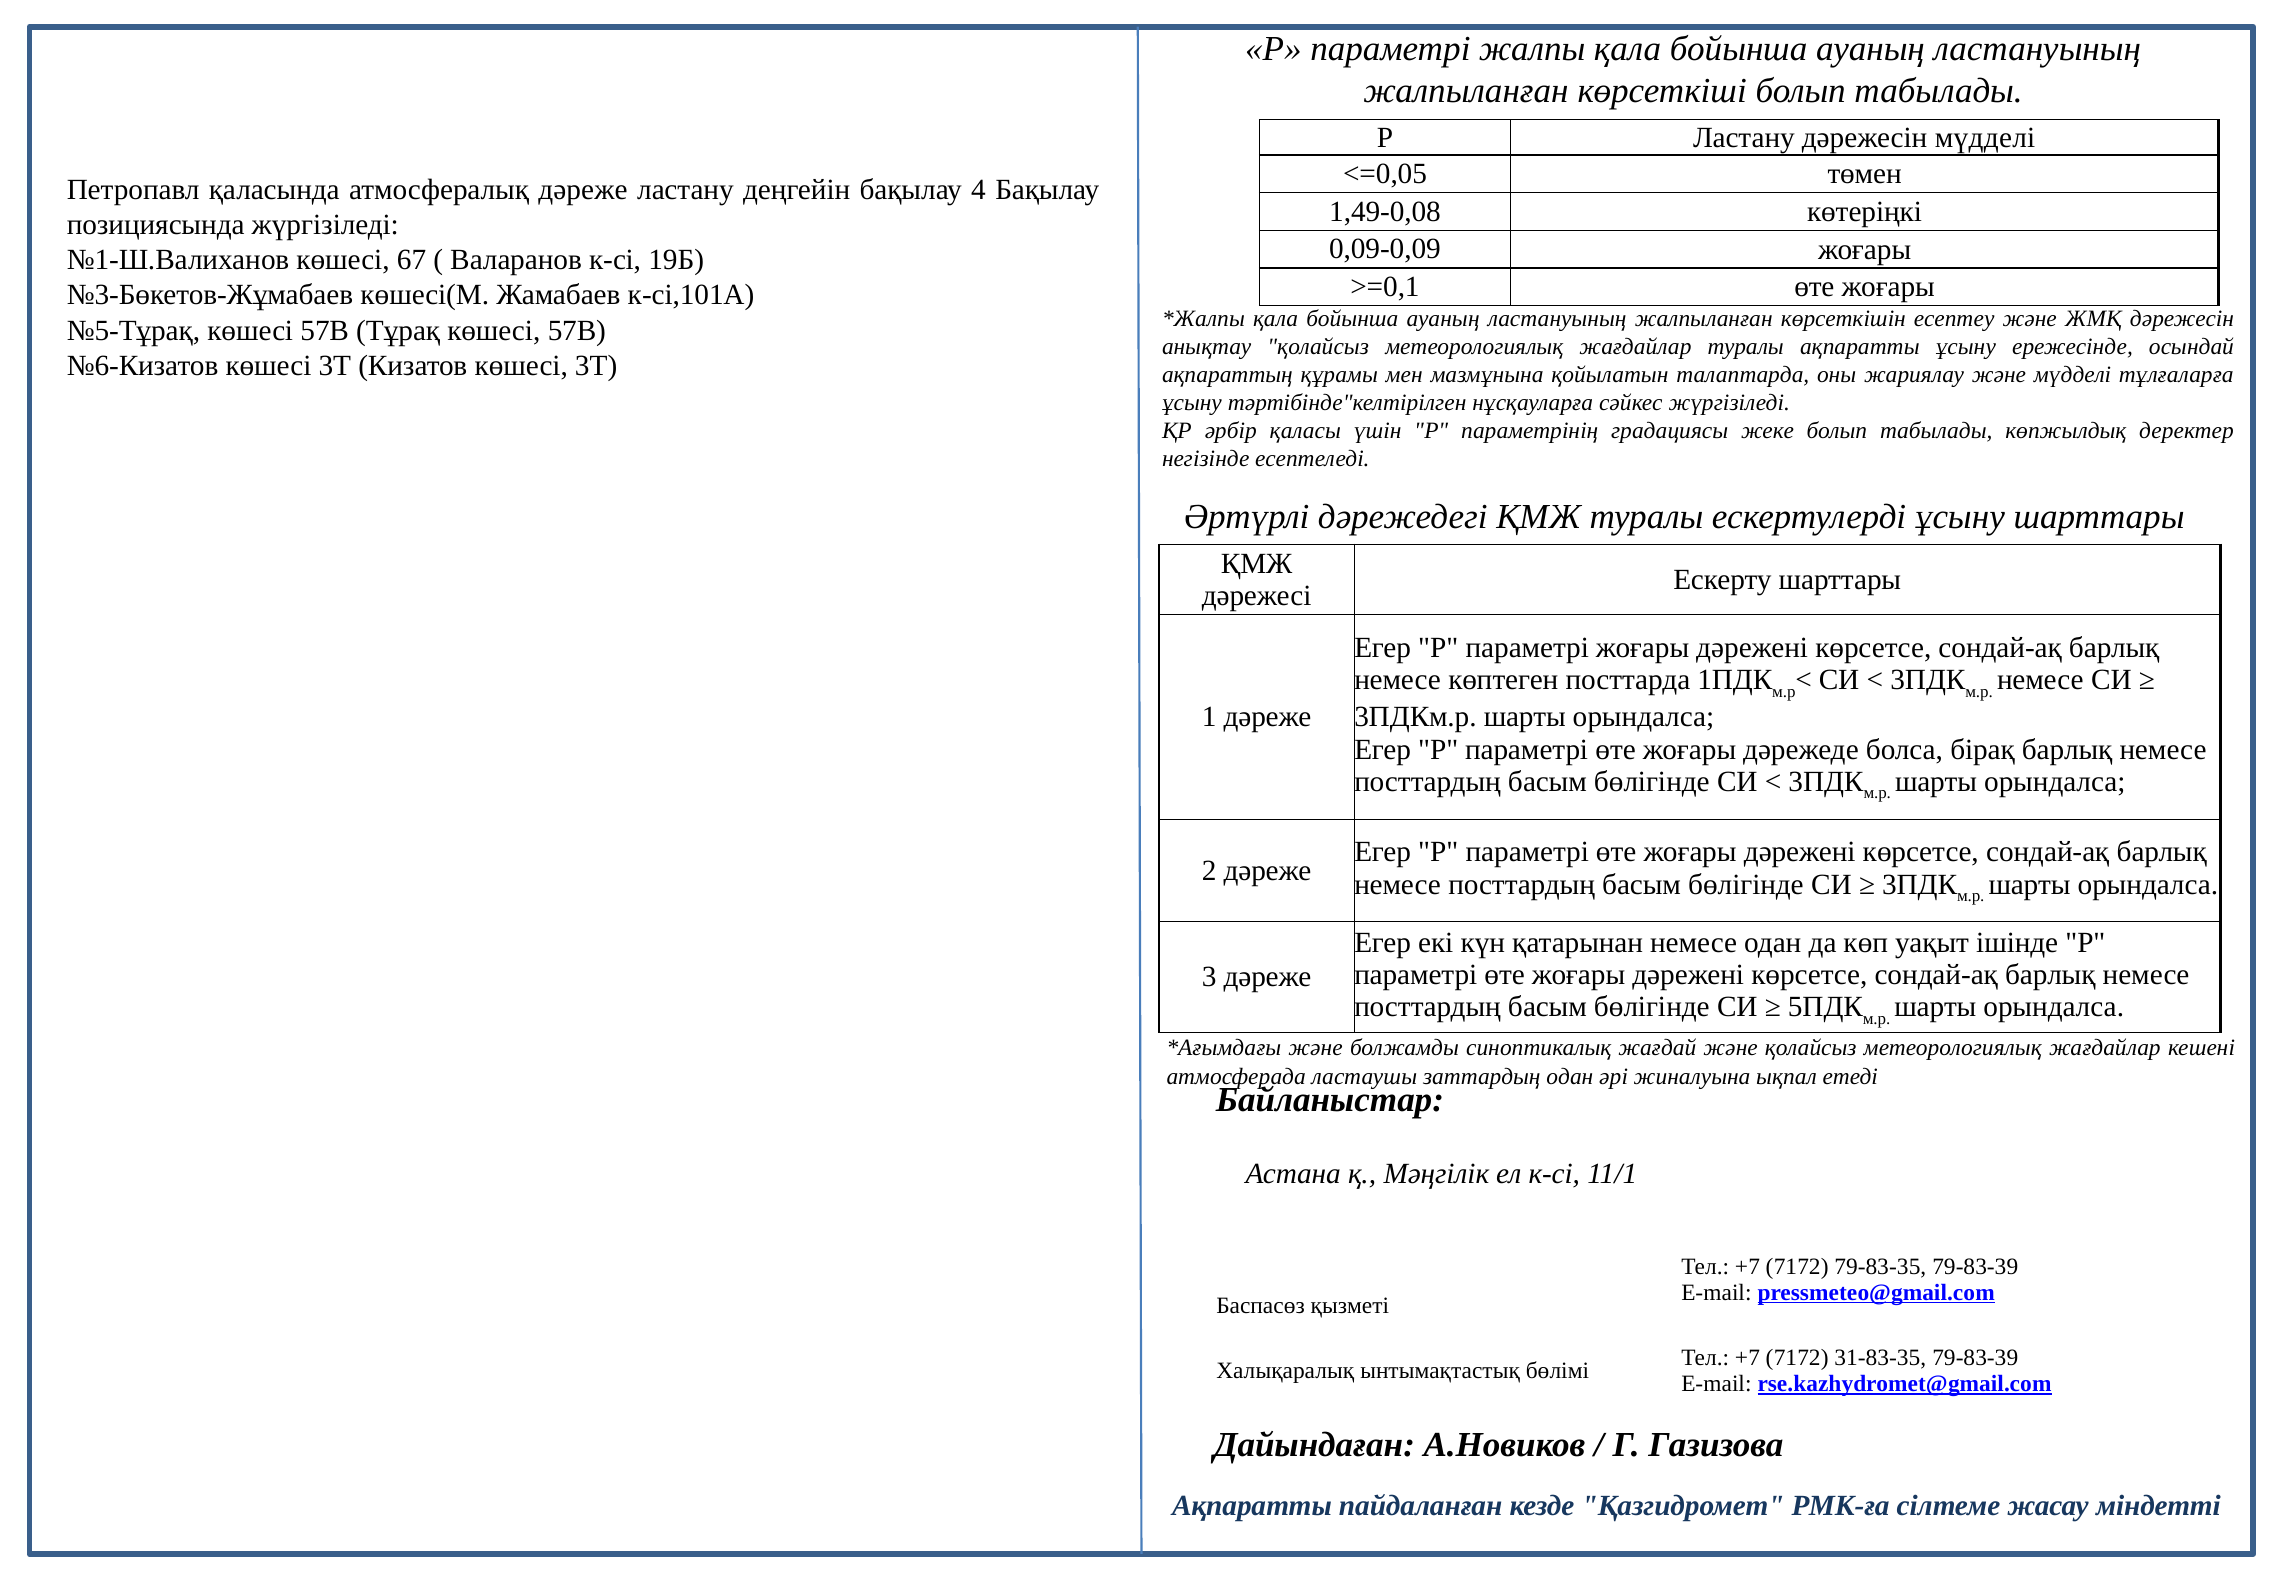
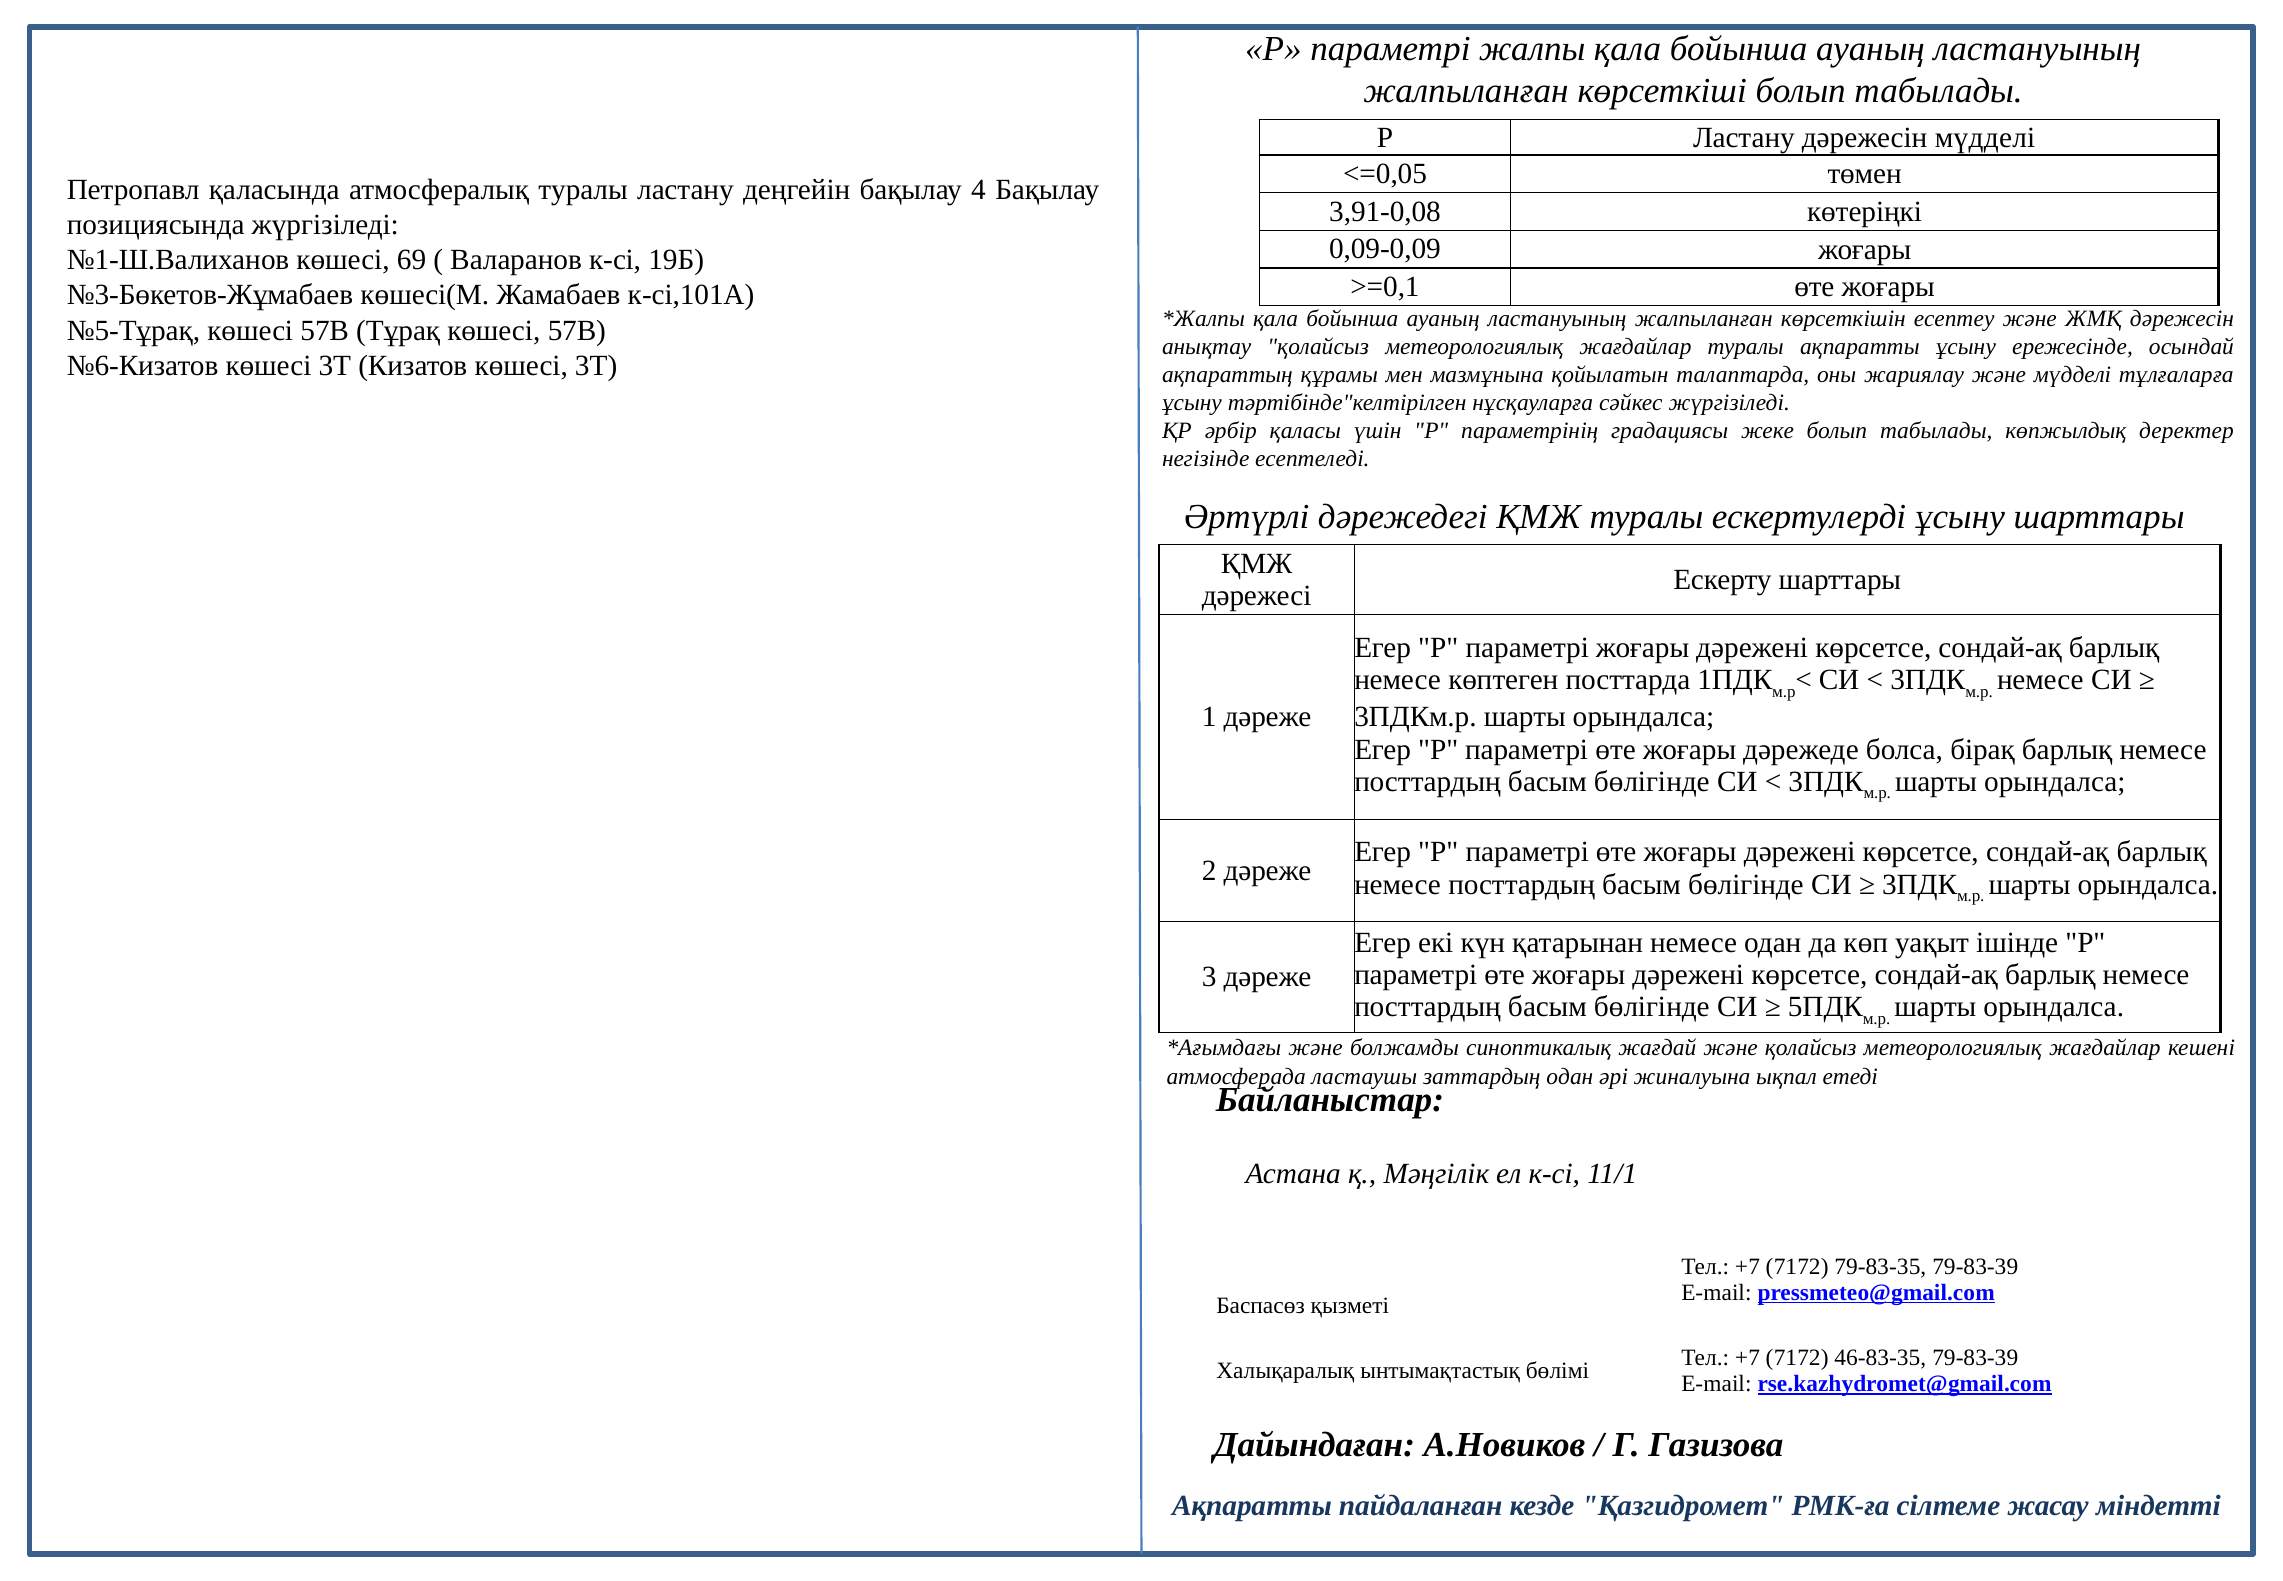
атмосфералық дәреже: дәреже -> туралы (583, 190)
1,49-0,08: 1,49-0,08 -> 3,91-0,08 (1385, 211)
67: 67 -> 69 (412, 260)
31-83-35: 31-83-35 -> 46-83-35 (1880, 1357)
